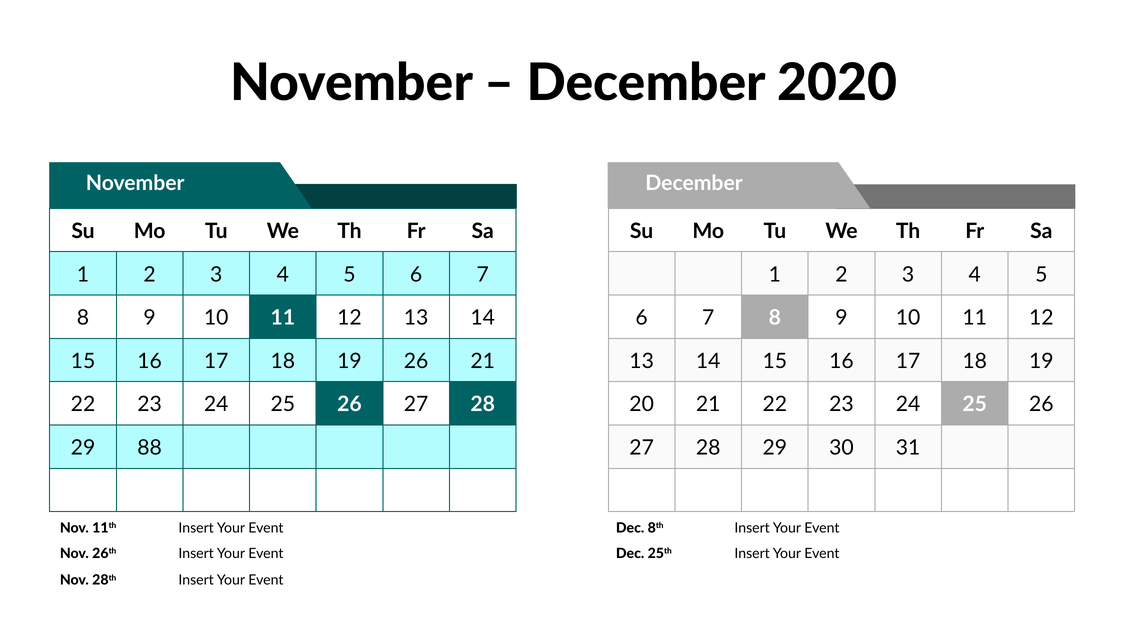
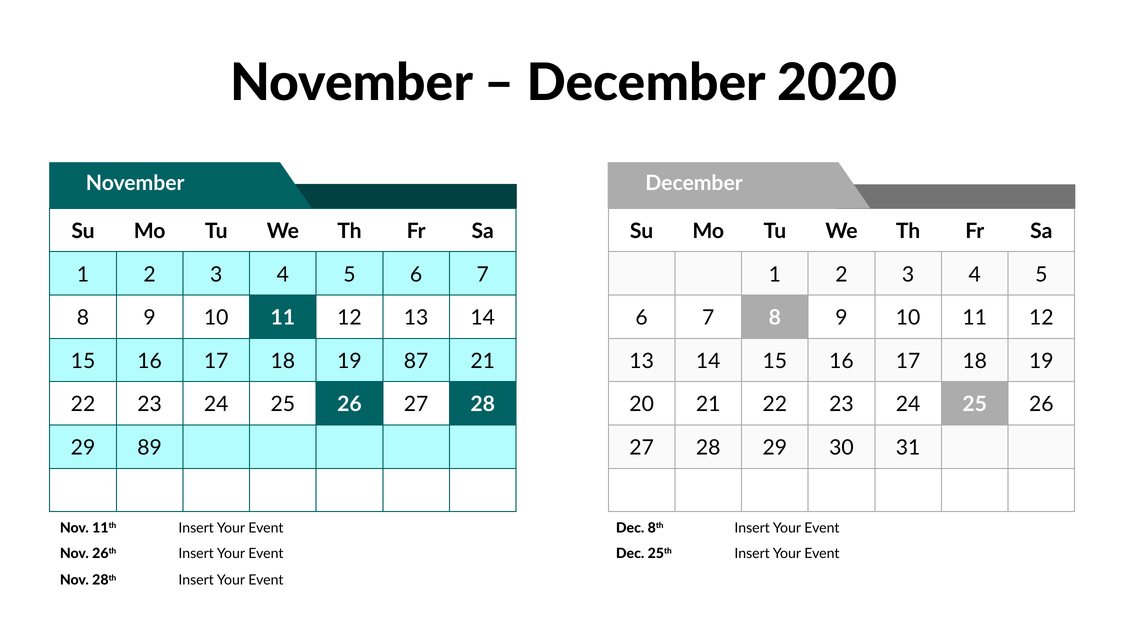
19 26: 26 -> 87 (416, 361)
88: 88 -> 89 (150, 447)
